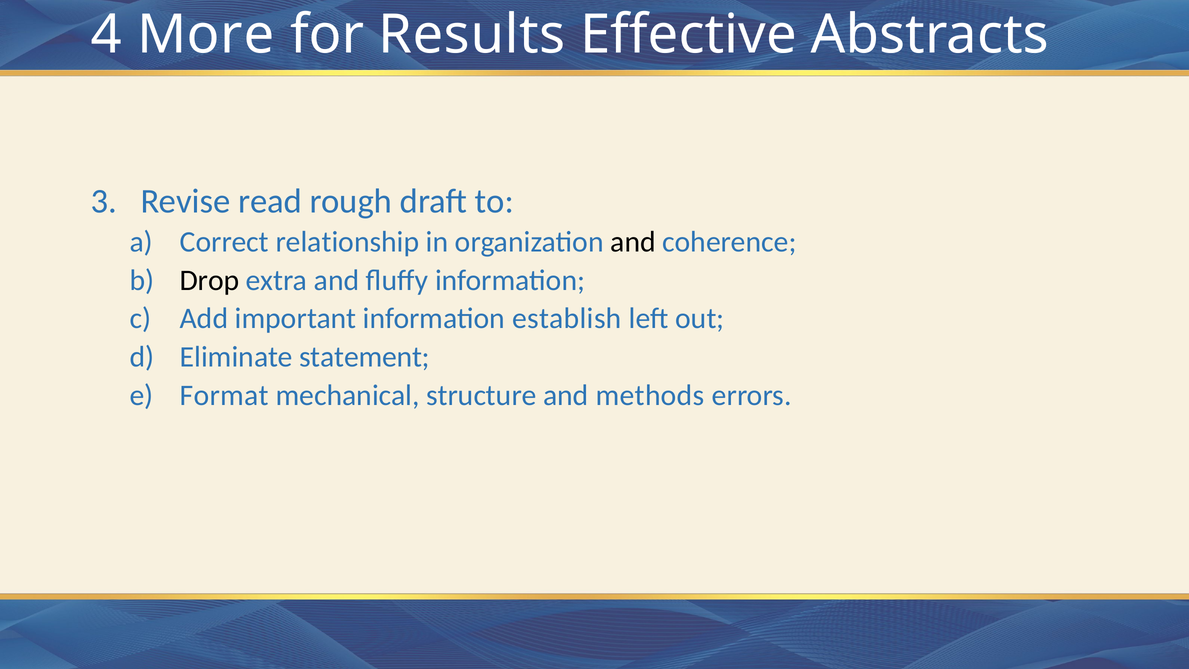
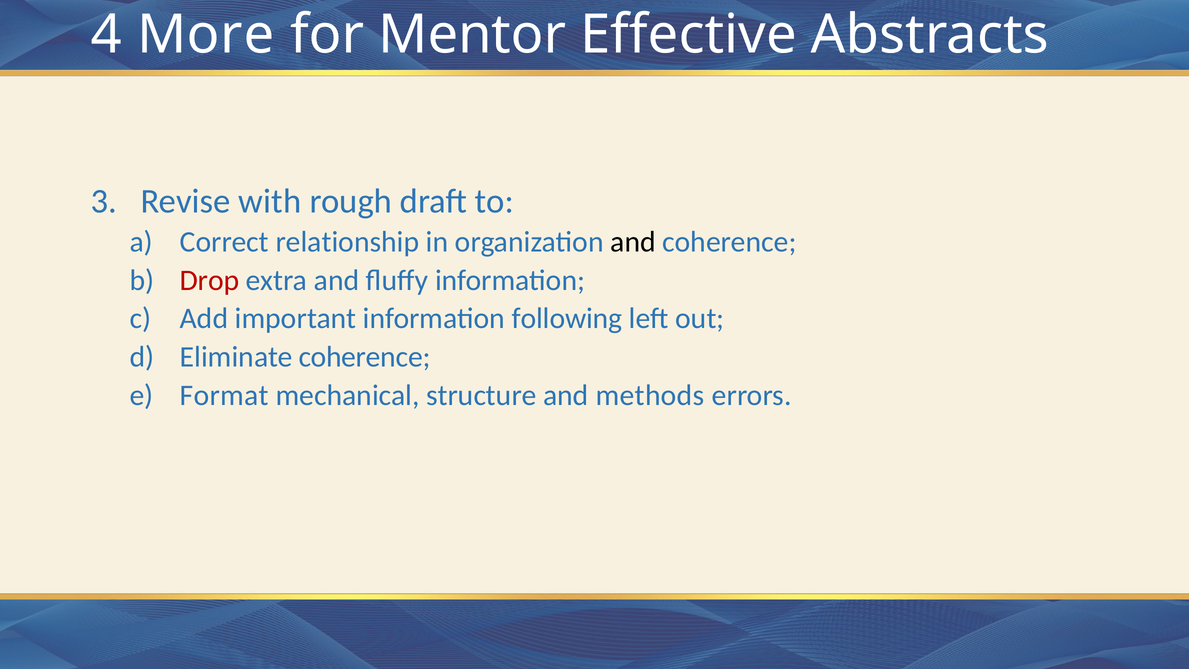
Results: Results -> Mentor (472, 35)
read: read -> with (270, 201)
Drop colour: black -> red (210, 280)
establish: establish -> following (567, 319)
Eliminate statement: statement -> coherence (364, 357)
